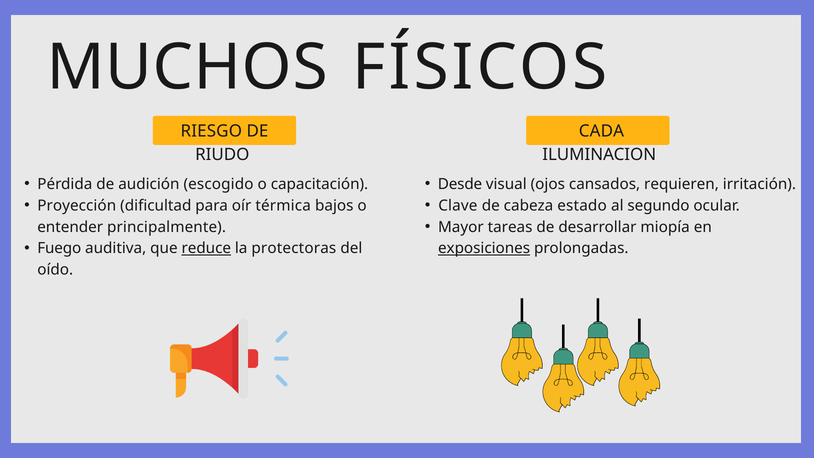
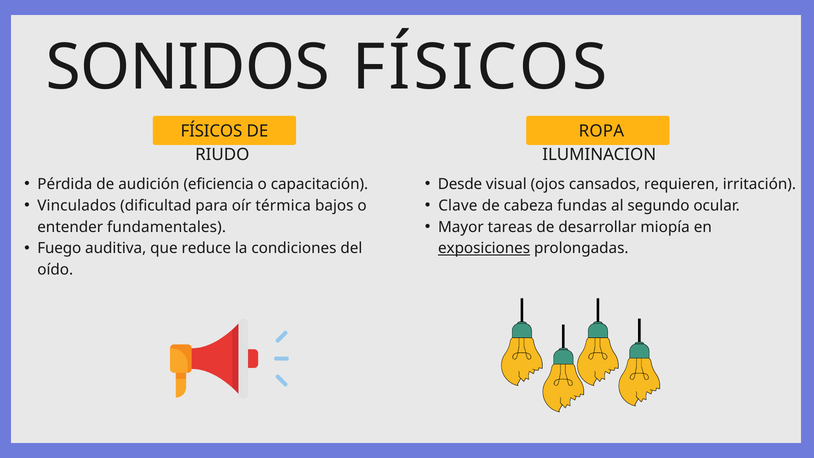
MUCHOS: MUCHOS -> SONIDOS (188, 67)
RIESGO: RIESGO -> FÍSICOS (211, 131)
CADA: CADA -> ROPA (601, 131)
escogido: escogido -> eficiencia (219, 184)
Proyección: Proyección -> Vinculados (77, 205)
estado: estado -> fundas (582, 205)
principalmente: principalmente -> fundamentales (167, 227)
reduce underline: present -> none (206, 248)
protectoras: protectoras -> condiciones (294, 248)
